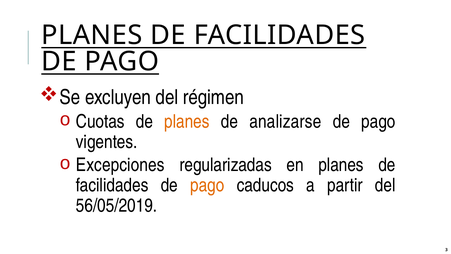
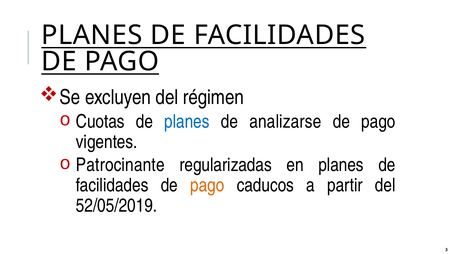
planes colour: orange -> blue (187, 121)
Excepciones: Excepciones -> Patrocinante (120, 165)
56/05/2019: 56/05/2019 -> 52/05/2019 (117, 205)
